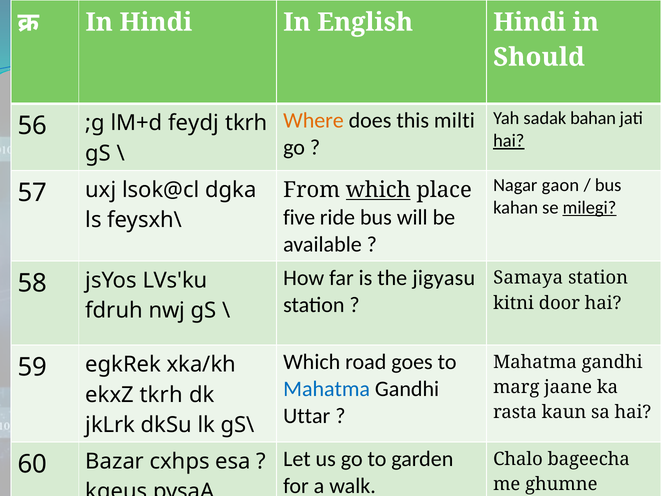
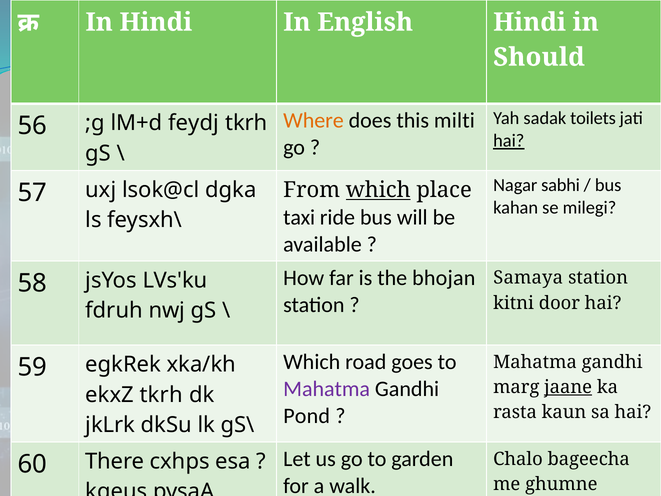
bahan: bahan -> toilets (593, 118)
gaon: gaon -> sabhi (561, 185)
milegi underline: present -> none (590, 208)
five: five -> taxi (299, 217)
jigyasu: jigyasu -> bhojan (444, 278)
Mahatma colour: blue -> purple (327, 389)
jaane underline: none -> present (568, 387)
Uttar: Uttar -> Pond (307, 416)
Bazar: Bazar -> There (115, 461)
